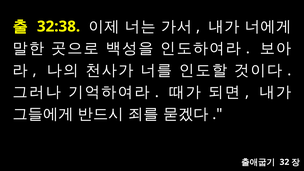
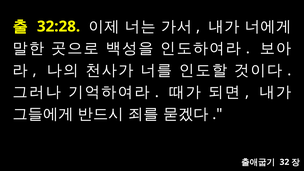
32:38: 32:38 -> 32:28 (59, 26)
